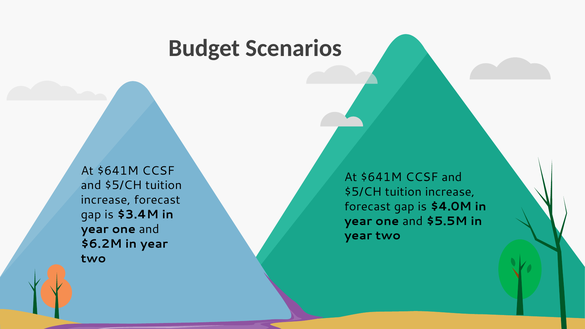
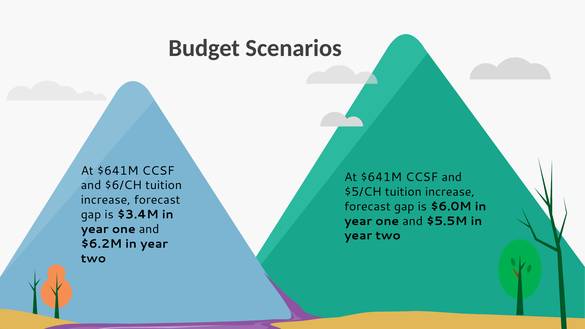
$5/CH: $5/CH -> $6/CH (123, 185)
$4.0M: $4.0M -> $6.0M (451, 206)
